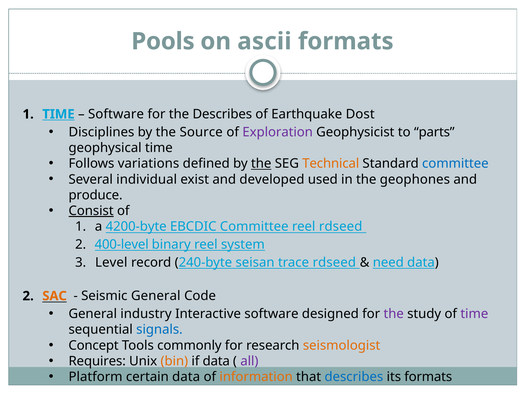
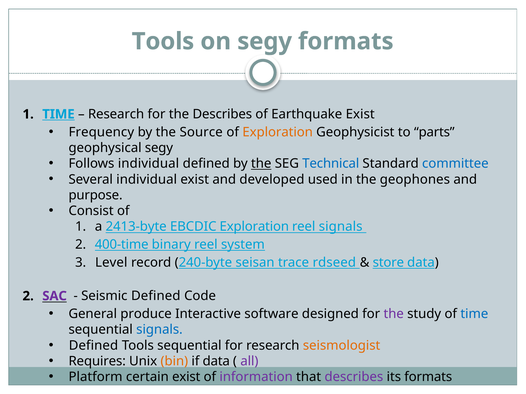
Pools: Pools -> Tools (163, 41)
on ascii: ascii -> segy (265, 41)
Software: Software -> Research (116, 114)
Earthquake Dost: Dost -> Exist (360, 114)
Disciplines: Disciplines -> Frequency (101, 132)
Exploration colour: purple -> orange (278, 132)
geophysical time: time -> segy (159, 148)
Follows variations: variations -> individual (148, 164)
Technical colour: orange -> blue (331, 164)
produce: produce -> purpose (96, 195)
Consist underline: present -> none (91, 211)
4200-byte: 4200-byte -> 2413-byte (136, 227)
EBCDIC Committee: Committee -> Exploration (254, 227)
reel rdseed: rdseed -> signals (341, 227)
400-level: 400-level -> 400-time (122, 245)
need: need -> store (388, 263)
SAC colour: orange -> purple (55, 296)
Seismic General: General -> Defined (156, 296)
industry: industry -> produce (146, 314)
time colour: purple -> blue (474, 314)
Concept: Concept -> Defined (93, 346)
Tools commonly: commonly -> sequential (189, 346)
certain data: data -> exist (186, 377)
information colour: orange -> purple (256, 377)
describes colour: blue -> purple (354, 377)
